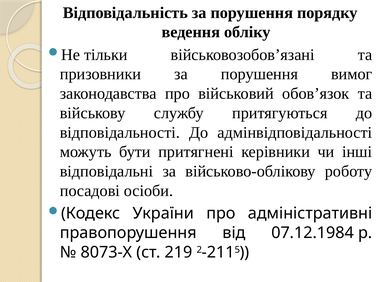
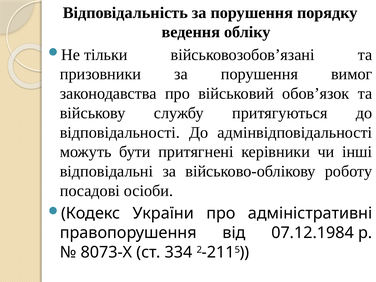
219: 219 -> 334 (179, 252)
